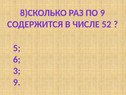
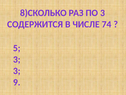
ПО 9: 9 -> 3 (102, 13)
52: 52 -> 74 (107, 24)
6: 6 -> 3 (17, 59)
